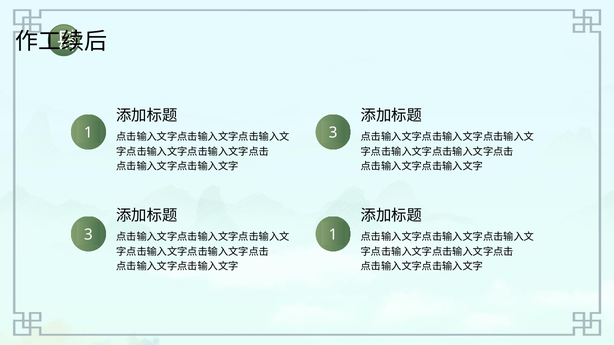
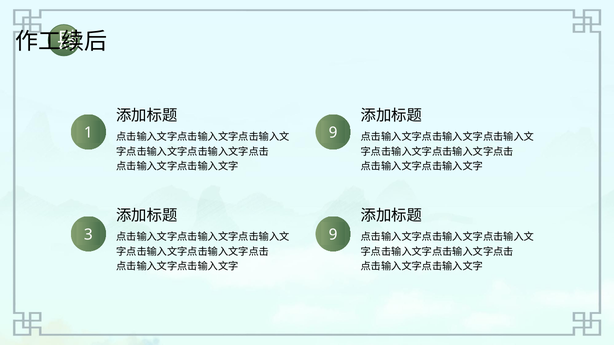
1 3: 3 -> 9 (333, 133)
3 1: 1 -> 9 (333, 235)
